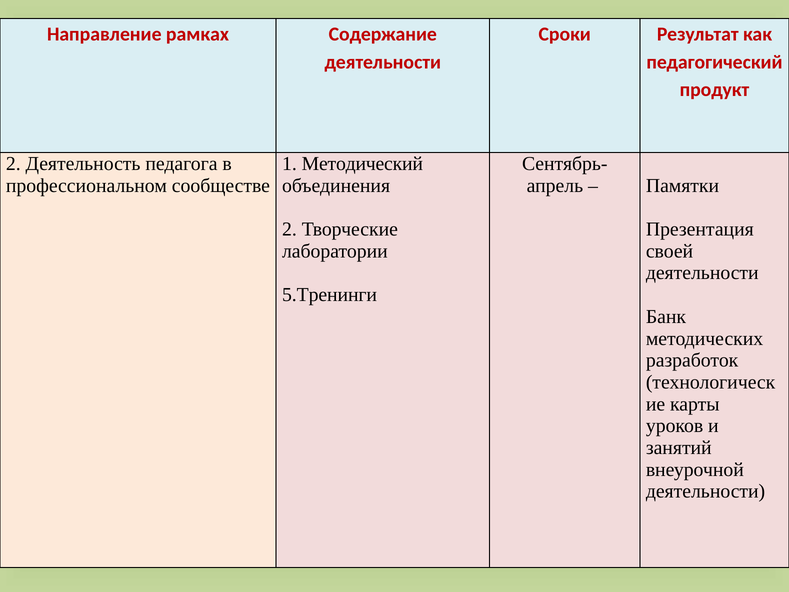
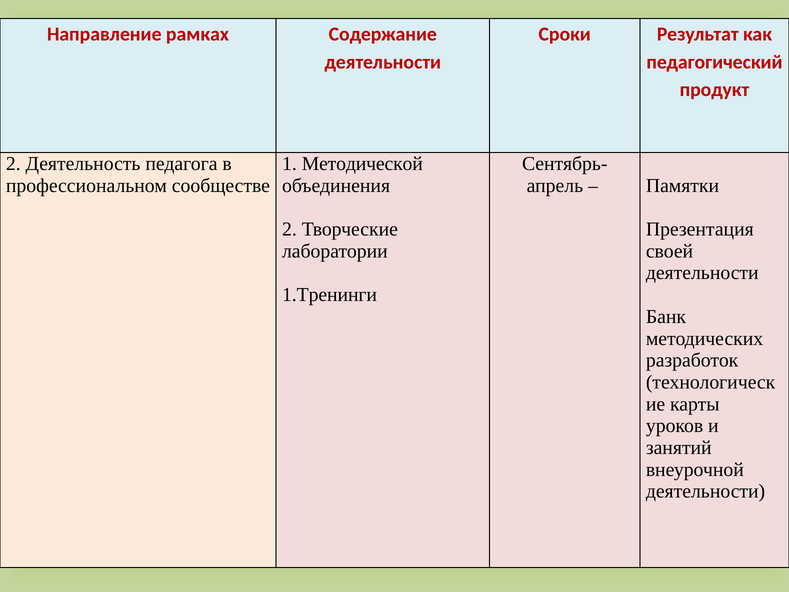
Методический: Методический -> Методической (362, 164)
5.Тренинги: 5.Тренинги -> 1.Тренинги (330, 295)
